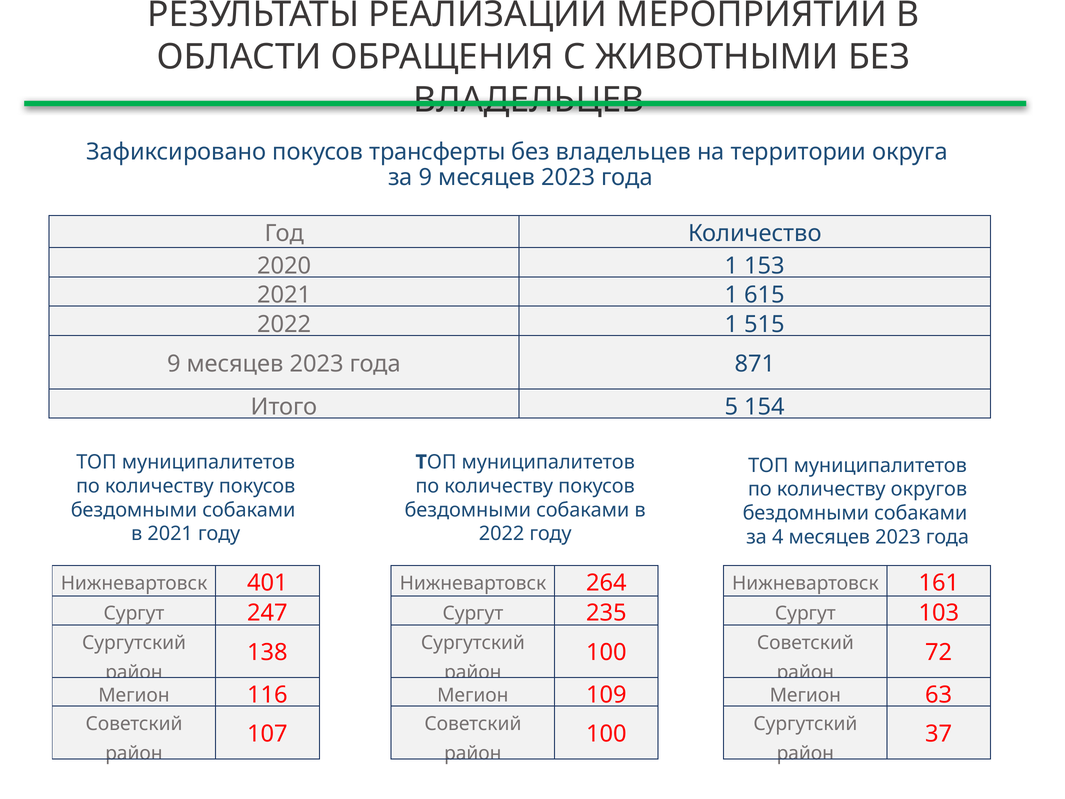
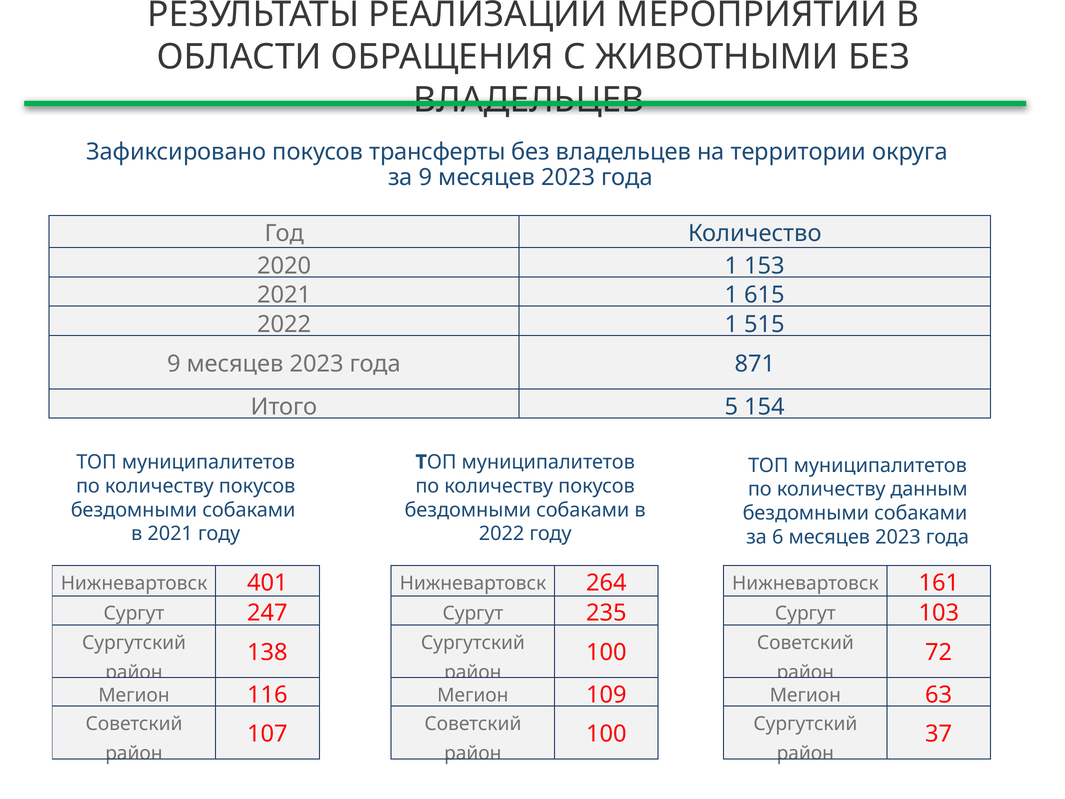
округов: округов -> данным (929, 489)
4: 4 -> 6 (778, 537)
